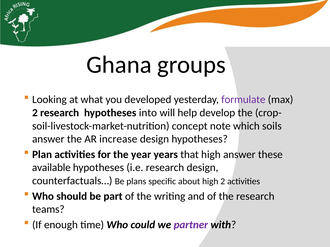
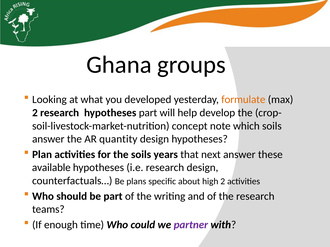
formulate colour: purple -> orange (243, 100)
hypotheses into: into -> part (148, 113)
increase: increase -> quantity (118, 139)
the year: year -> soils (141, 155)
that high: high -> next (211, 155)
